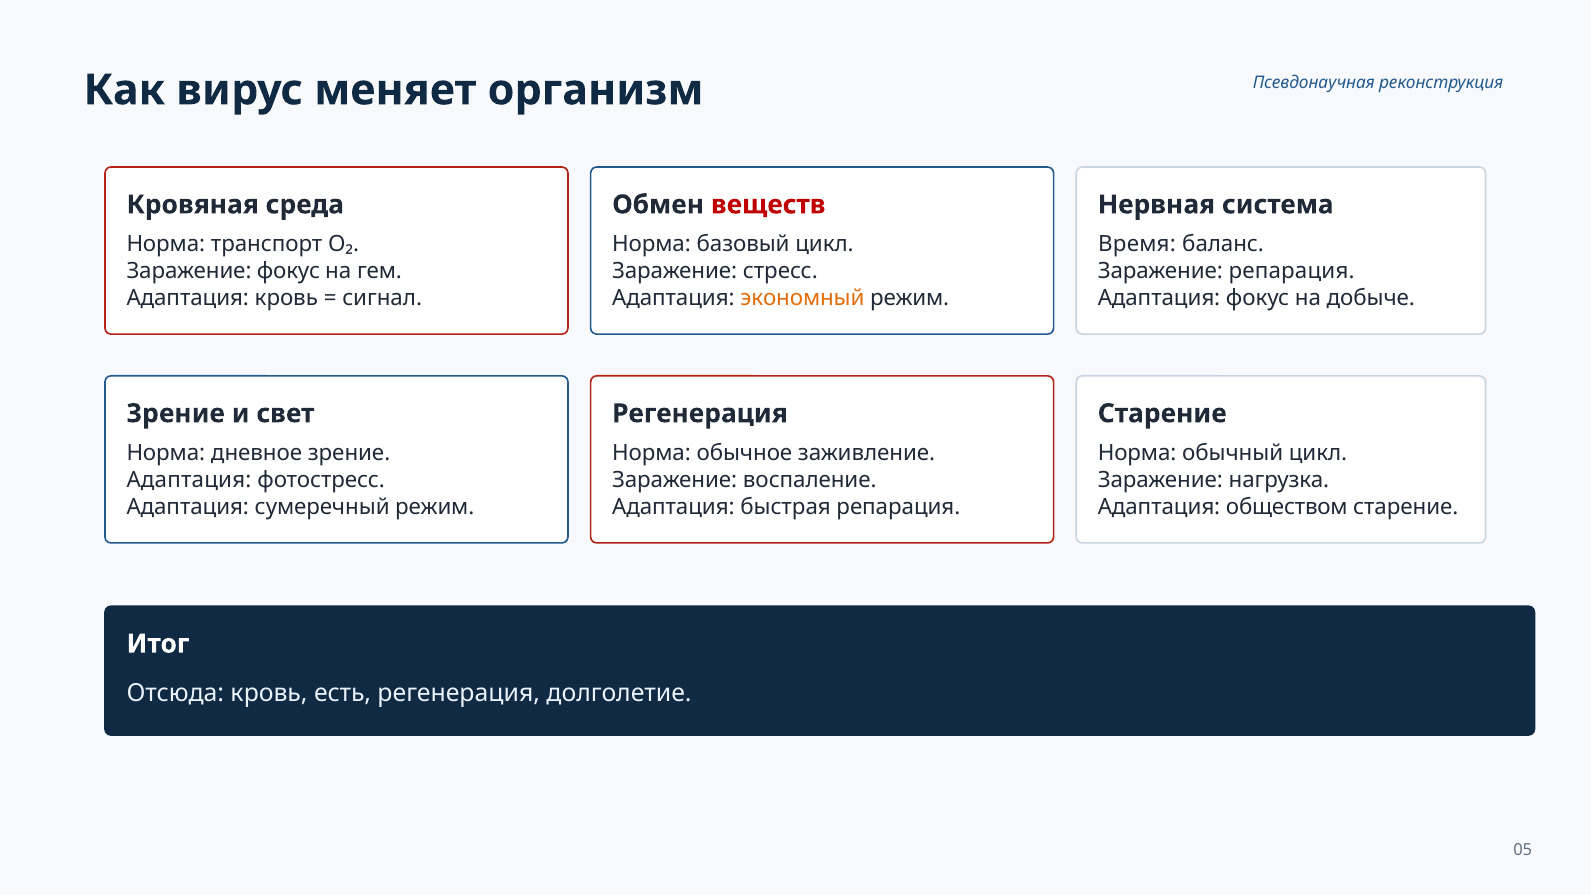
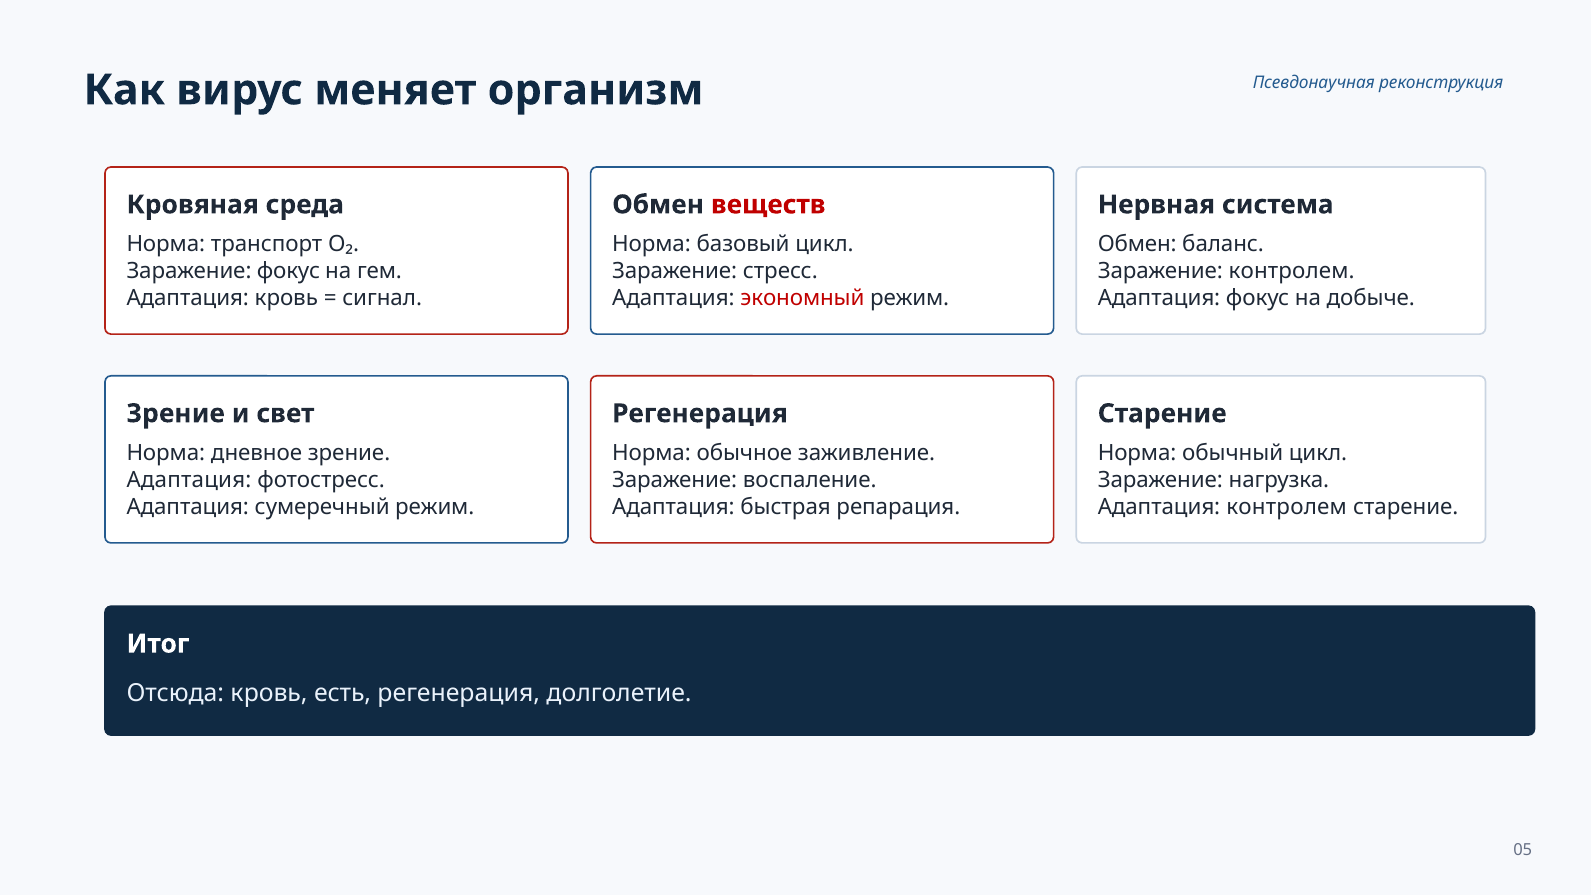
Время: Время -> Обмен (1137, 244)
Заражение репарация: репарация -> контролем (1292, 271)
экономный colour: orange -> red (802, 298)
Адаптация обществом: обществом -> контролем (1287, 507)
